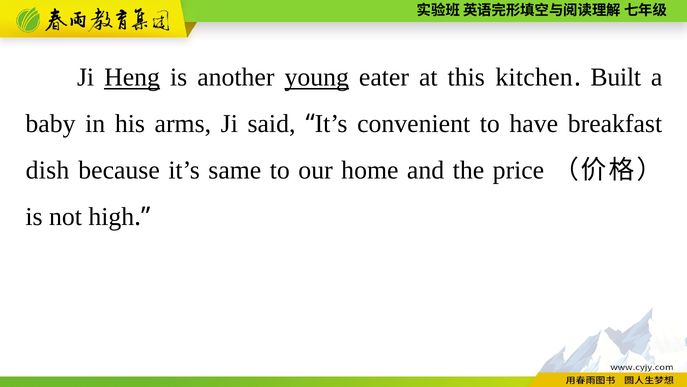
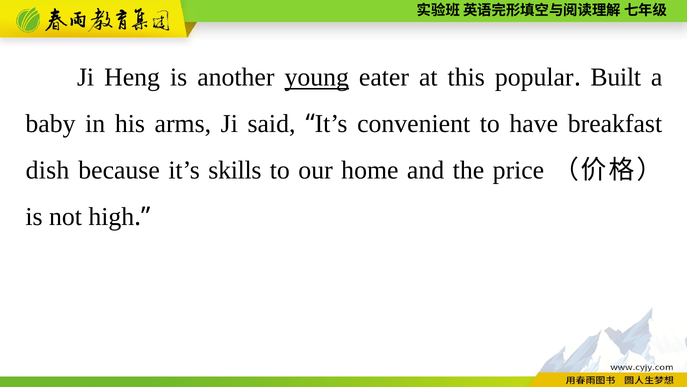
Heng underline: present -> none (132, 77)
kitchen: kitchen -> popular (534, 77)
same: same -> skills (235, 170)
